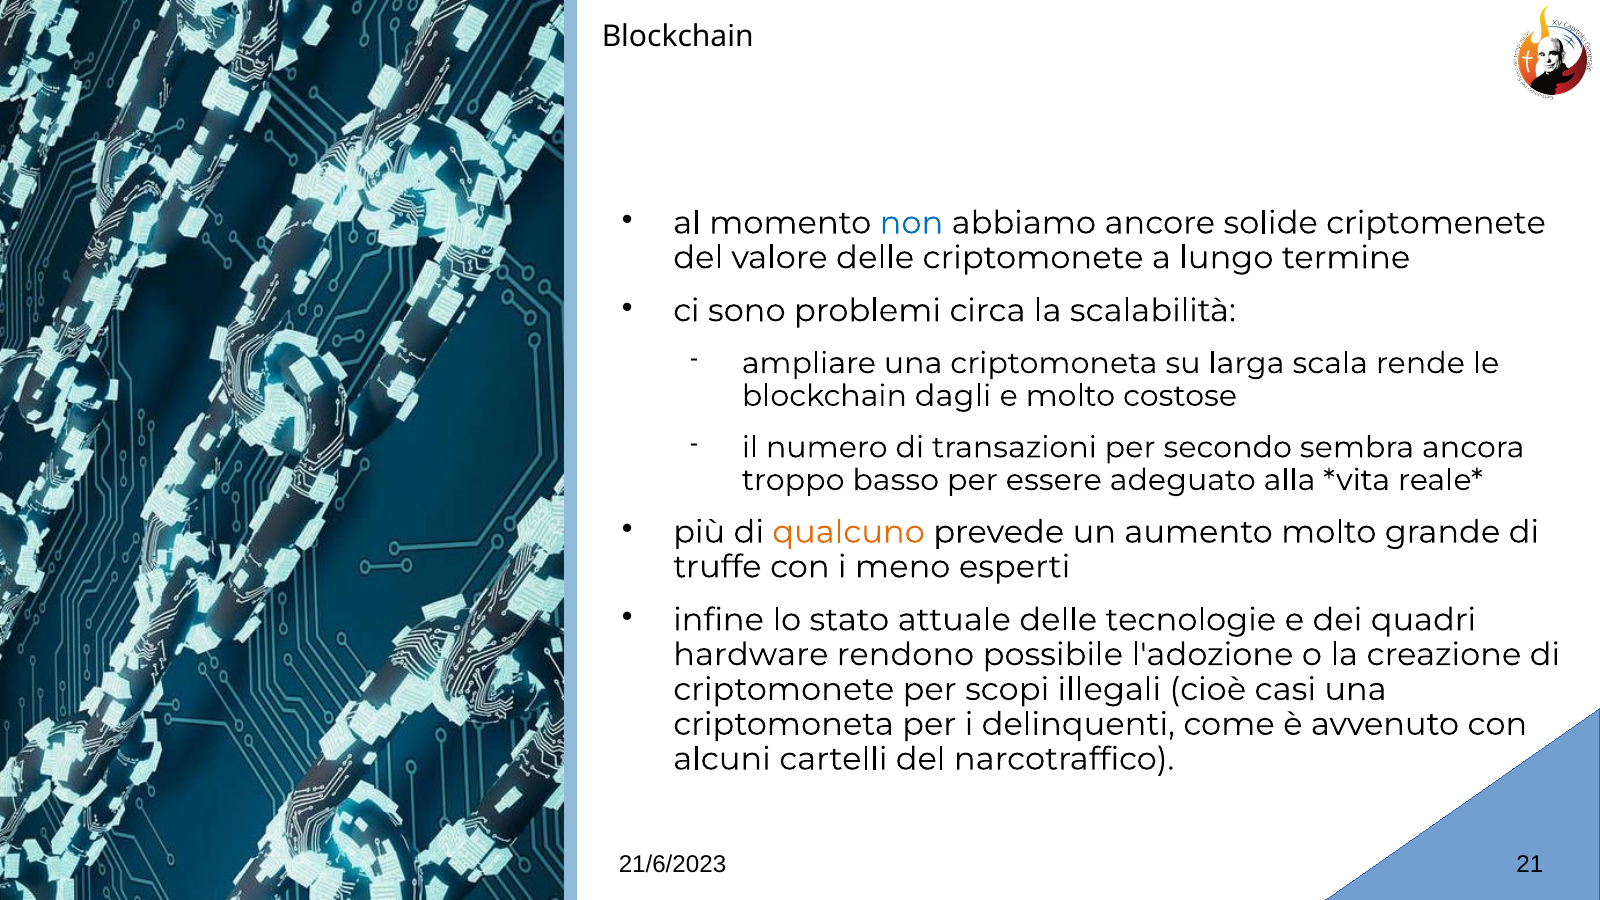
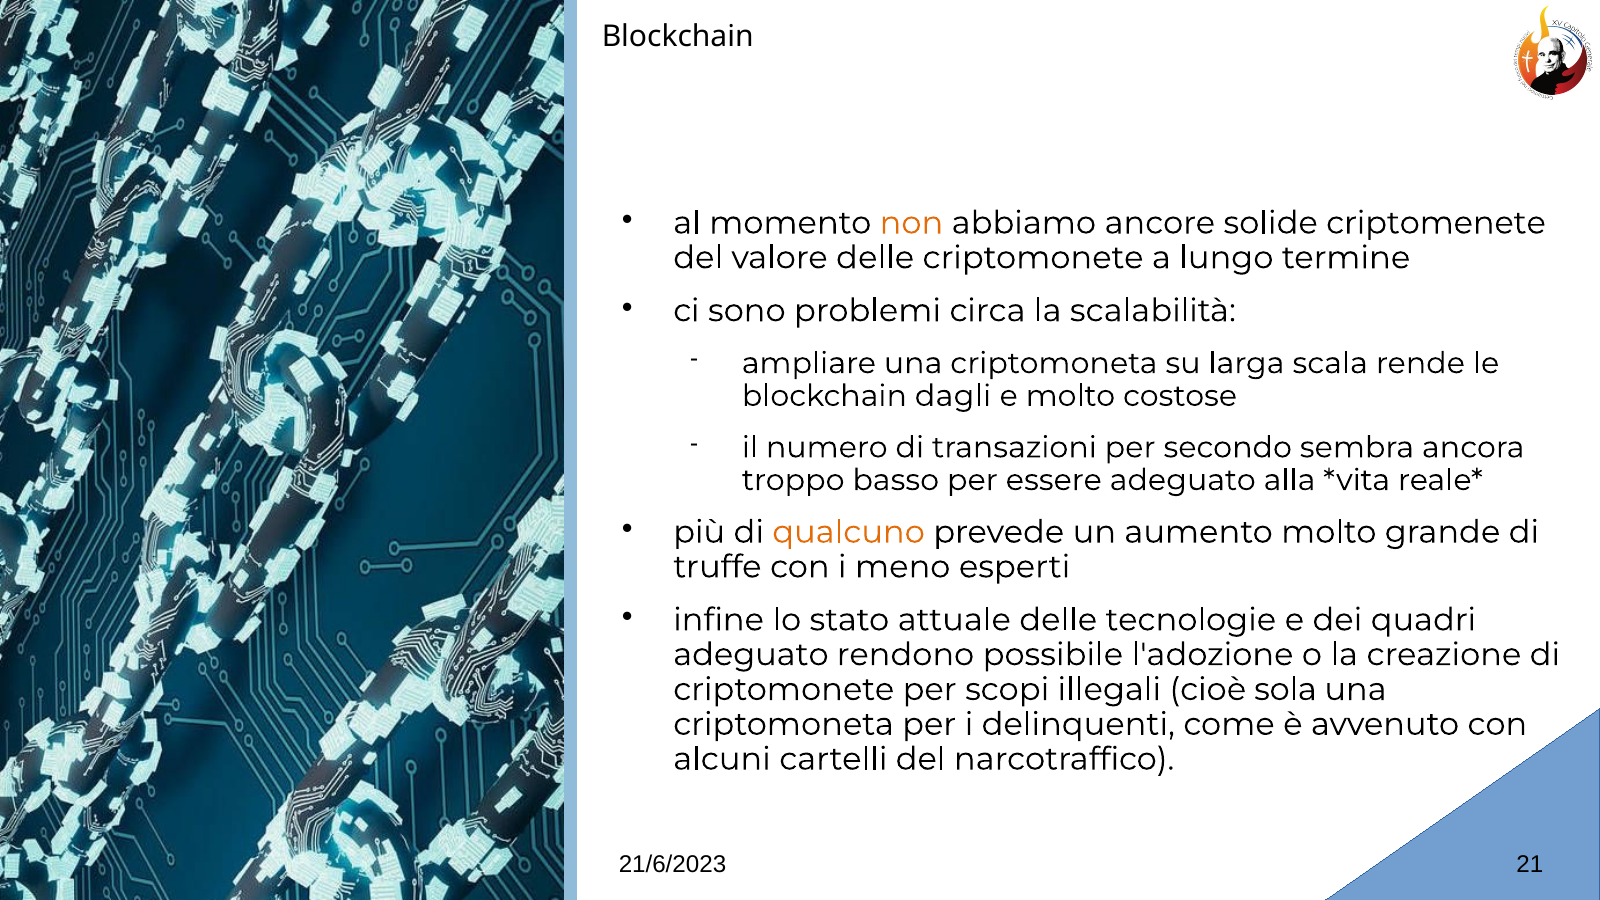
non colour: blue -> orange (911, 223)
hardware: hardware -> adeguato (751, 655)
casi: casi -> sola (1285, 689)
